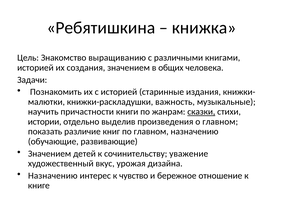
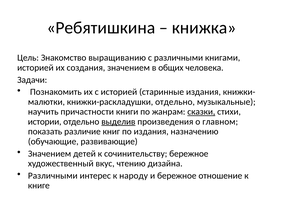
книжки-раскладушки важность: важность -> отдельно (175, 102)
выделив underline: none -> present (118, 122)
по главном: главном -> издания (151, 132)
сочинительству уважение: уважение -> бережное (189, 154)
урожая: урожая -> чтению (131, 164)
Назначению: Назначению -> Различными (53, 176)
чувство: чувство -> народу (134, 176)
